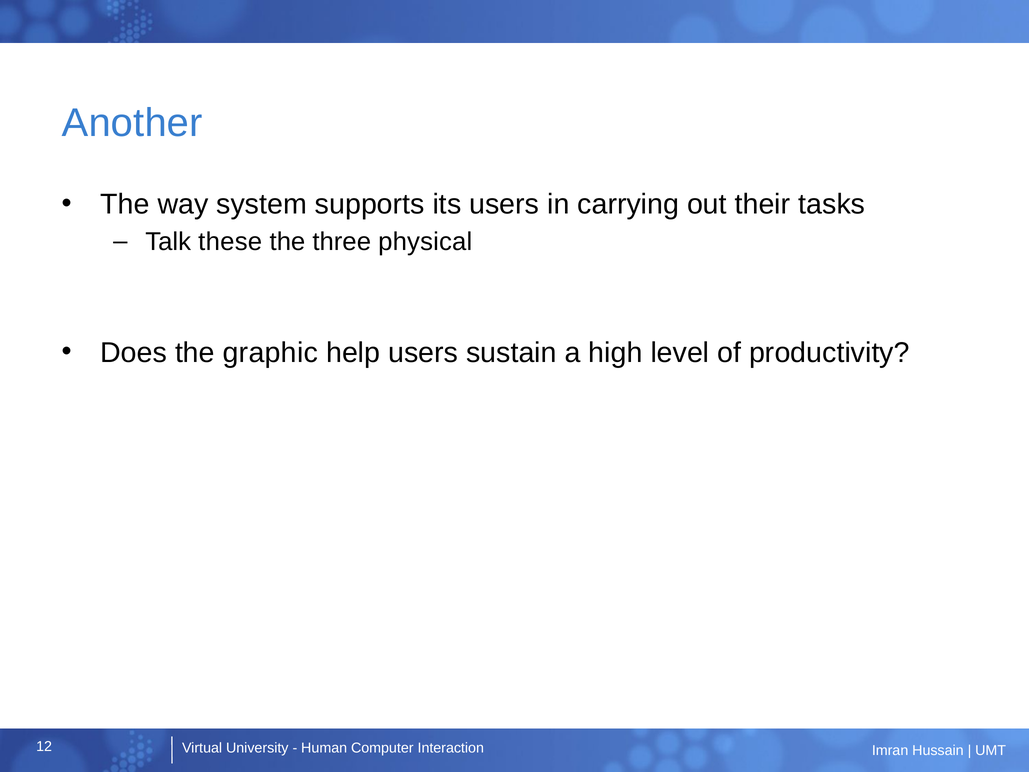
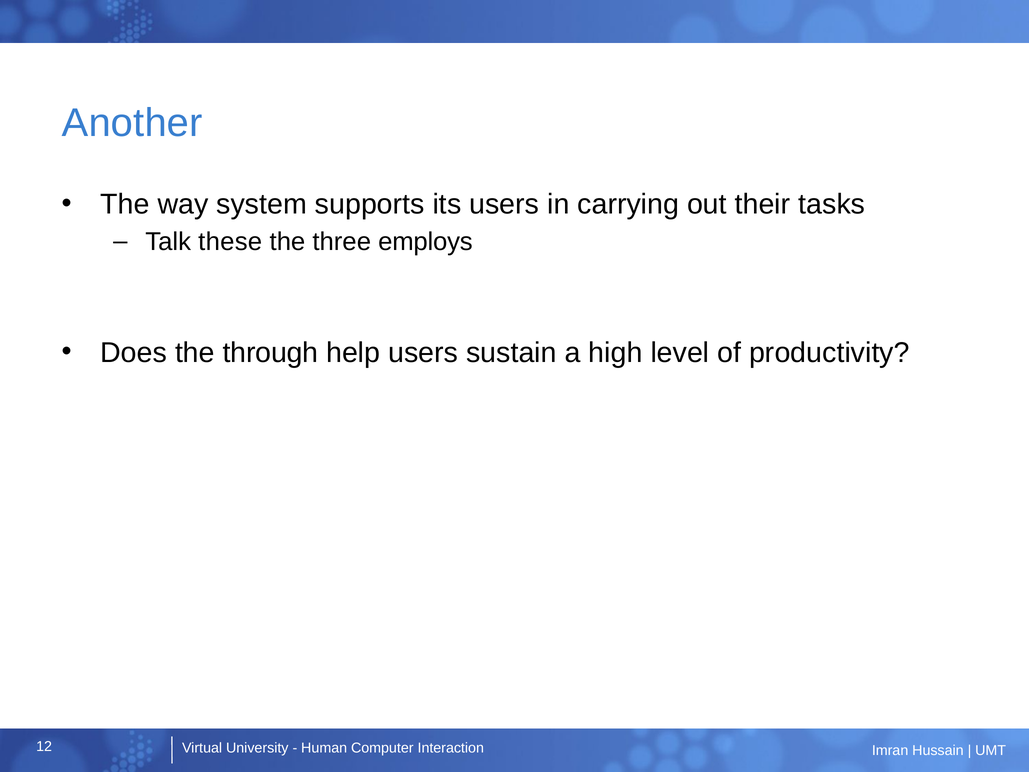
physical: physical -> employs (425, 242)
graphic: graphic -> through (271, 352)
